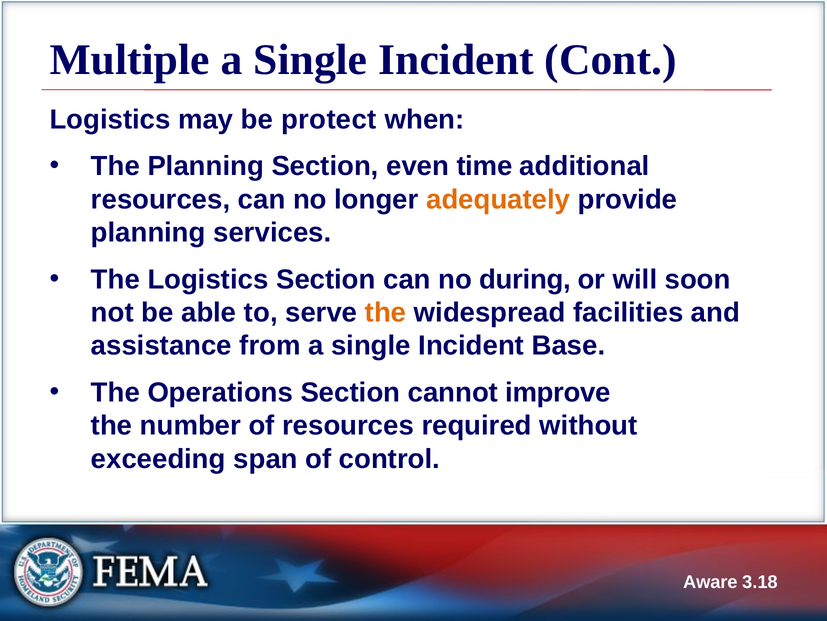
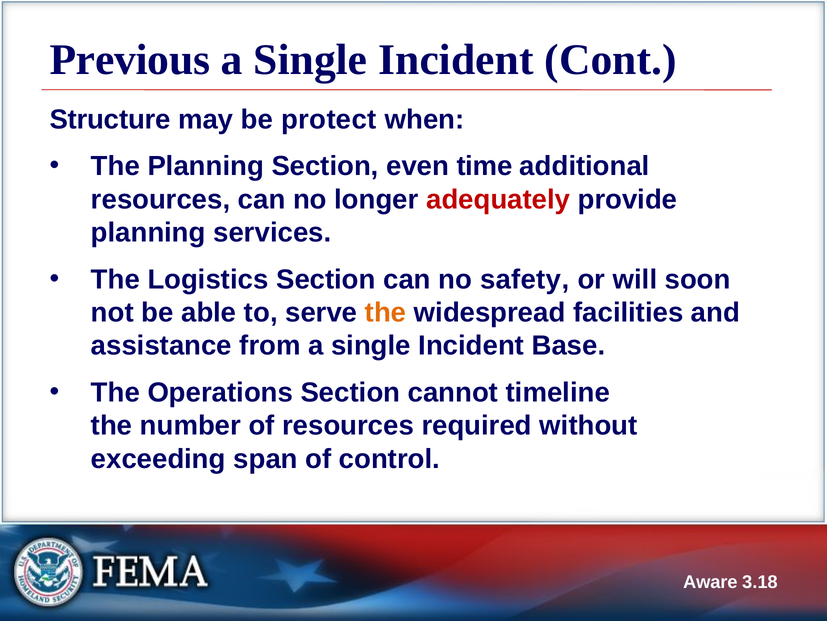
Multiple: Multiple -> Previous (130, 60)
Logistics: Logistics -> Structure (110, 119)
adequately colour: orange -> red (498, 199)
during: during -> safety (525, 279)
improve: improve -> timeline (558, 392)
